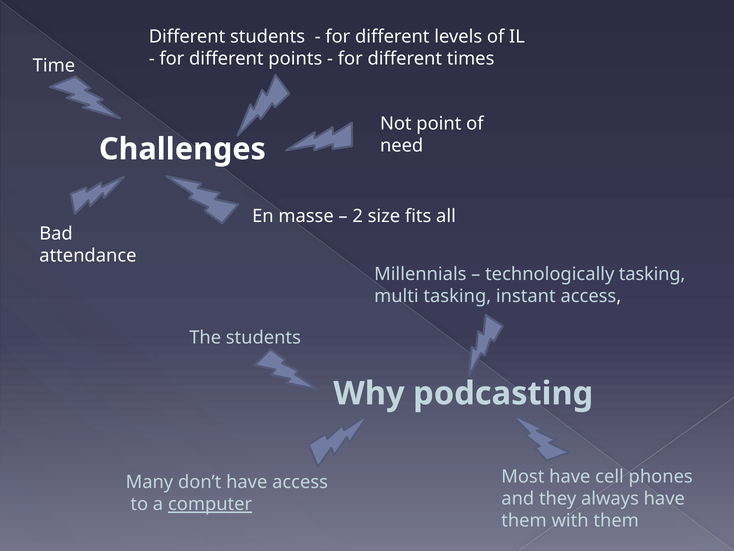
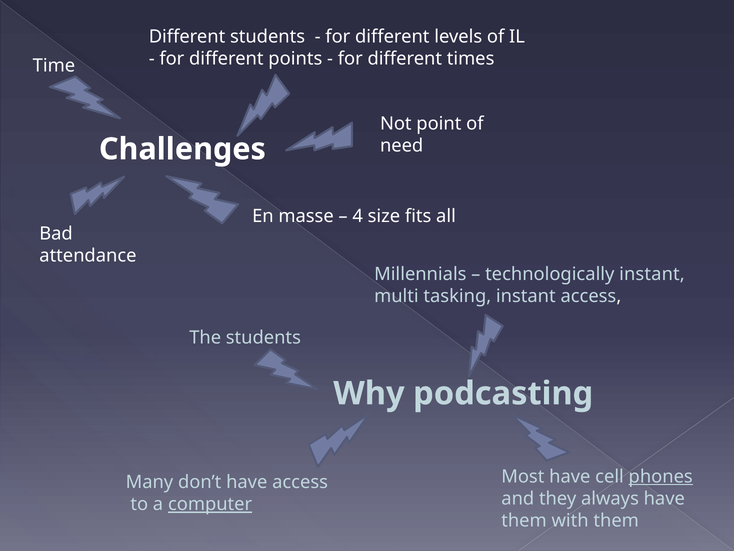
2: 2 -> 4 (358, 216)
technologically tasking: tasking -> instant (652, 274)
phones underline: none -> present (661, 476)
